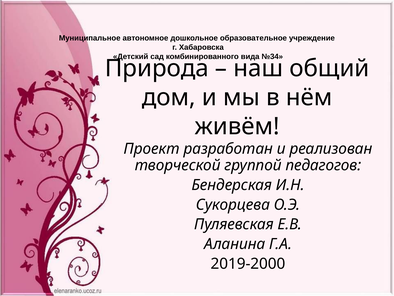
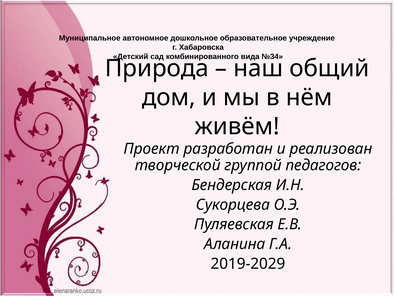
2019-2000: 2019-2000 -> 2019-2029 (248, 263)
